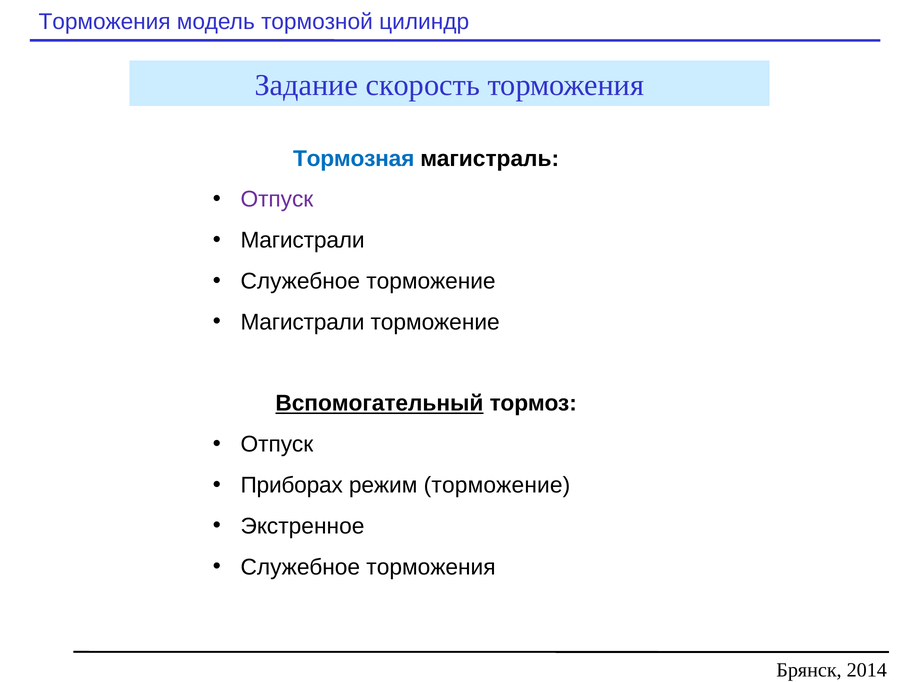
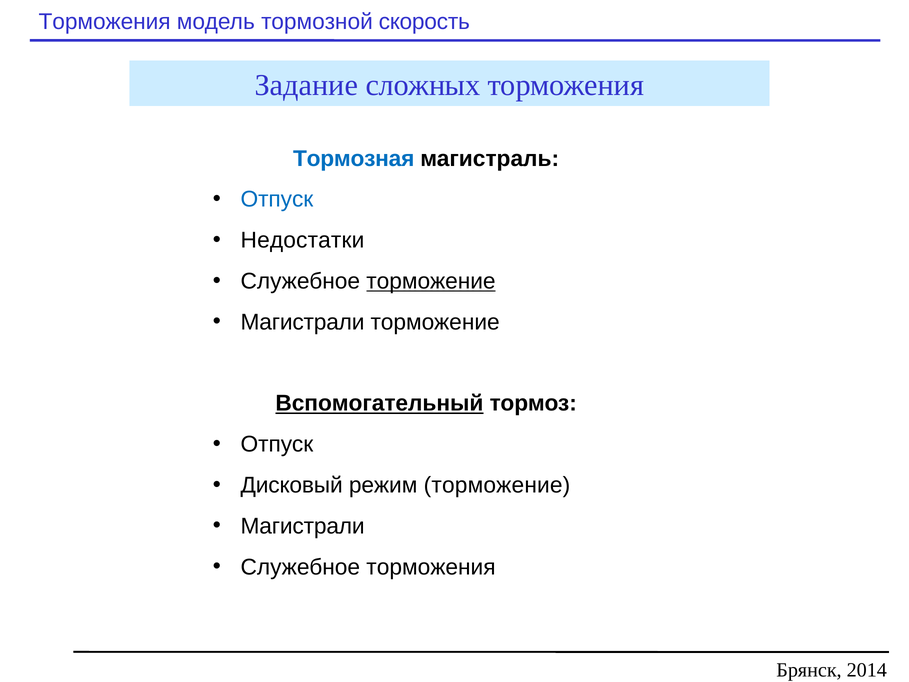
цилиндр: цилиндр -> скорость (424, 22)
скорость: скорость -> сложных (423, 85)
Отпуск colour: purple -> blue (277, 199)
Магистрали: Магистрали -> Недостатки (302, 240)
торможение underline: none -> present (431, 281)
Приборах: Приборах -> Дисковый (292, 485)
Экстренное: Экстренное -> Магистрали (303, 526)
